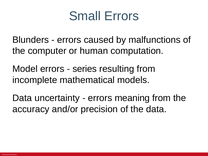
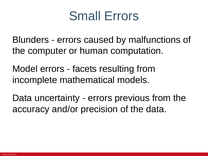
series: series -> facets (85, 69)
meaning: meaning -> previous (132, 98)
